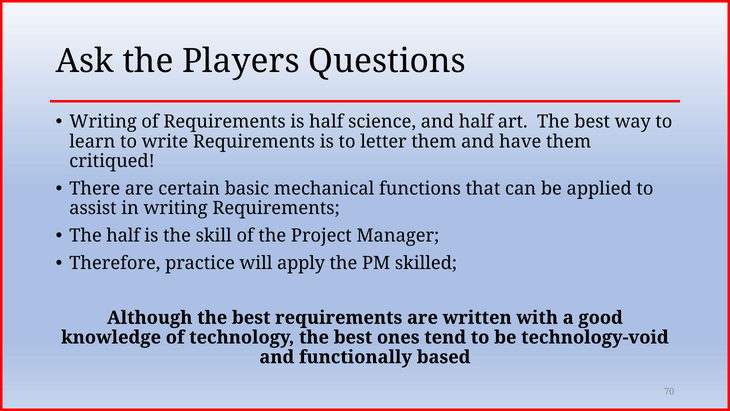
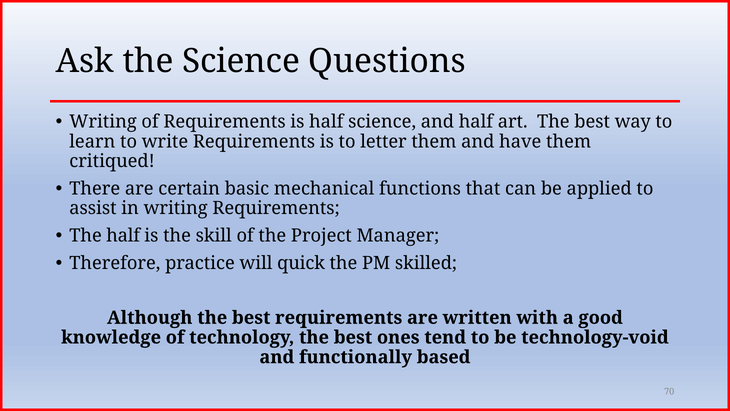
the Players: Players -> Science (241, 61)
apply: apply -> quick (301, 263)
